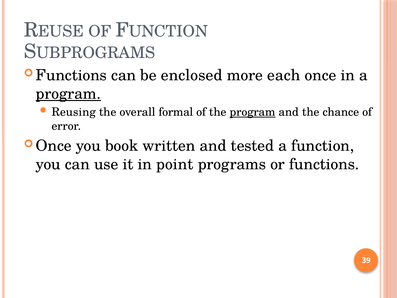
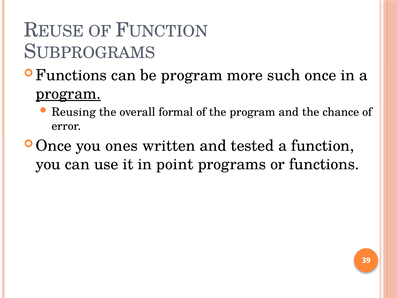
be enclosed: enclosed -> program (192, 75)
each: each -> such (284, 75)
program underline: present -> none (253, 112)
book: book -> ones (122, 146)
